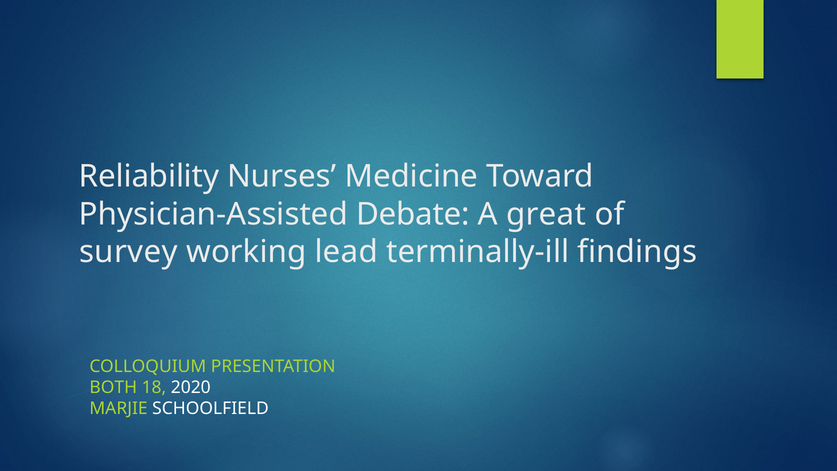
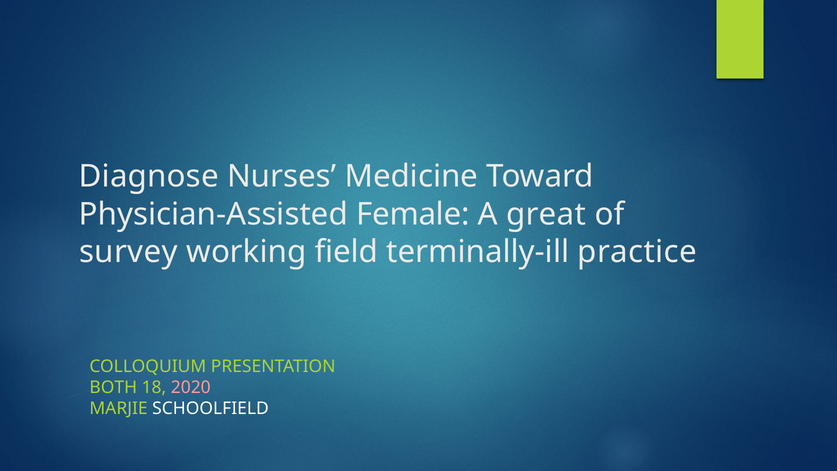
Reliability: Reliability -> Diagnose (149, 176)
Debate: Debate -> Female (413, 214)
lead: lead -> field (346, 252)
findings: findings -> practice (637, 252)
2020 colour: white -> pink (191, 387)
